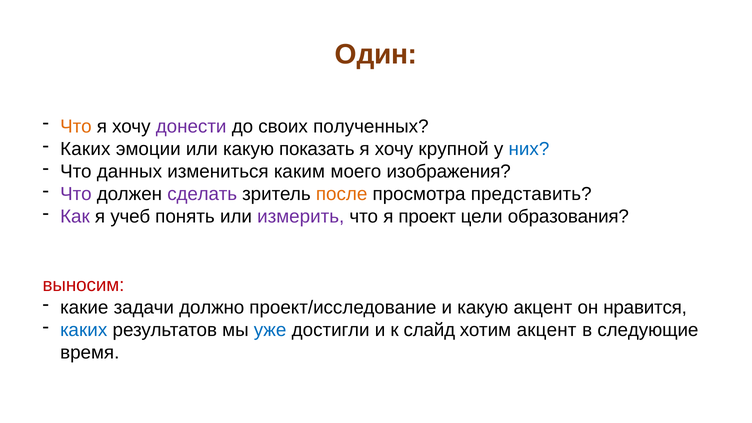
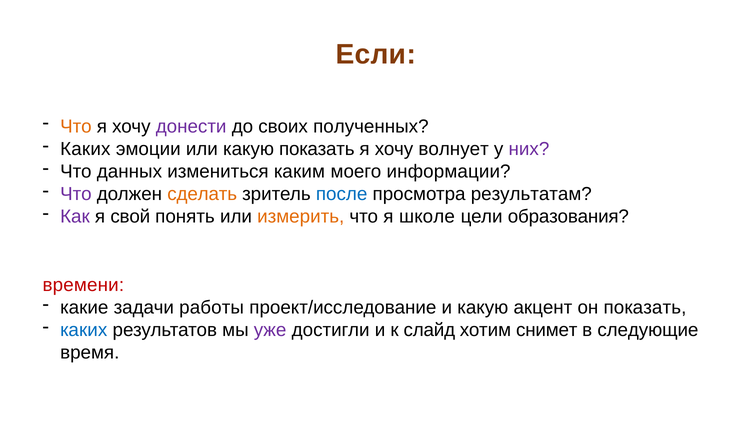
Один: Один -> Если (376, 54)
крупной: крупной -> волнует (454, 149)
них colour: blue -> purple (529, 149)
изображения: изображения -> информации (449, 171)
сделать colour: purple -> orange (202, 194)
после colour: orange -> blue (342, 194)
представить: представить -> результатам (531, 194)
учеб: учеб -> свой (130, 217)
измерить colour: purple -> orange (301, 217)
проект: проект -> школе (427, 217)
выносим: выносим -> времени (83, 285)
должно: должно -> работы (212, 307)
он нравится: нравится -> показать (645, 307)
уже colour: blue -> purple (270, 330)
хотим акцент: акцент -> снимет (547, 330)
